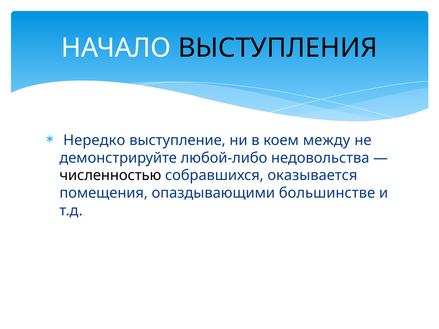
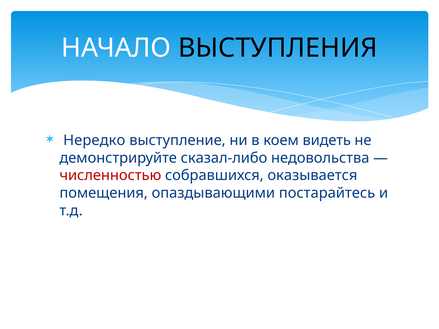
между: между -> видеть (327, 140)
любой-либо: любой-либо -> сказал-либо (224, 158)
численностью colour: black -> red (110, 176)
большинстве: большинстве -> постарайтесь (327, 193)
